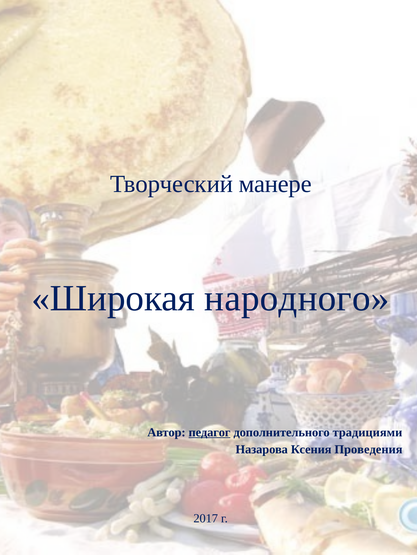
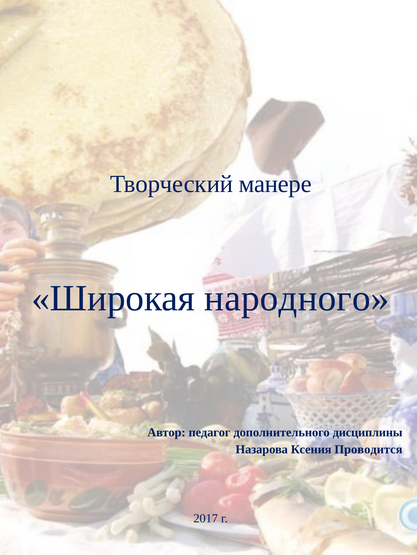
педагог underline: present -> none (210, 433)
традициями: традициями -> дисциплины (368, 433)
Проведения: Проведения -> Проводится (368, 450)
